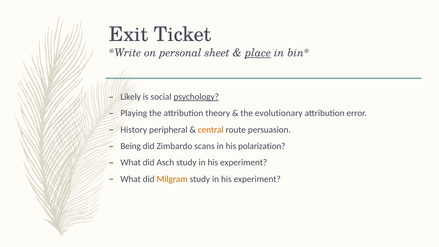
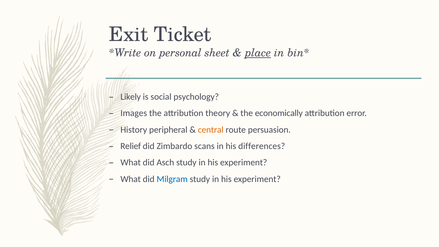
psychology underline: present -> none (196, 97)
Playing: Playing -> Images (134, 113)
evolutionary: evolutionary -> economically (279, 113)
Being: Being -> Relief (131, 146)
polarization: polarization -> differences (262, 146)
Milgram colour: orange -> blue (172, 179)
